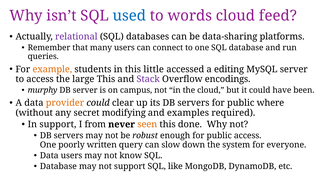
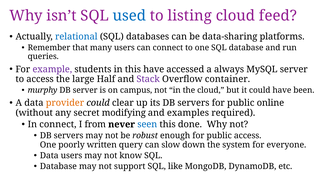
words: words -> listing (190, 16)
relational colour: purple -> blue (76, 37)
example colour: orange -> purple (52, 69)
this little: little -> have (154, 69)
editing: editing -> always (229, 69)
large This: This -> Half (106, 79)
encodings: encodings -> container (228, 79)
where: where -> online (270, 103)
In support: support -> connect (58, 124)
seen colour: orange -> blue (147, 124)
